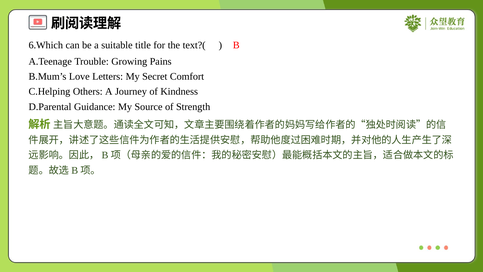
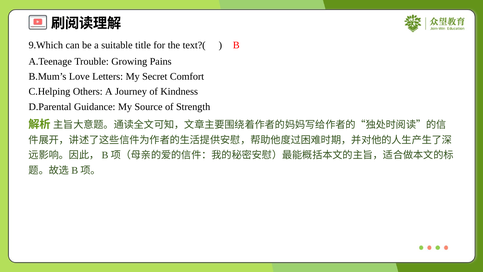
6.Which: 6.Which -> 9.Which (46, 45)
